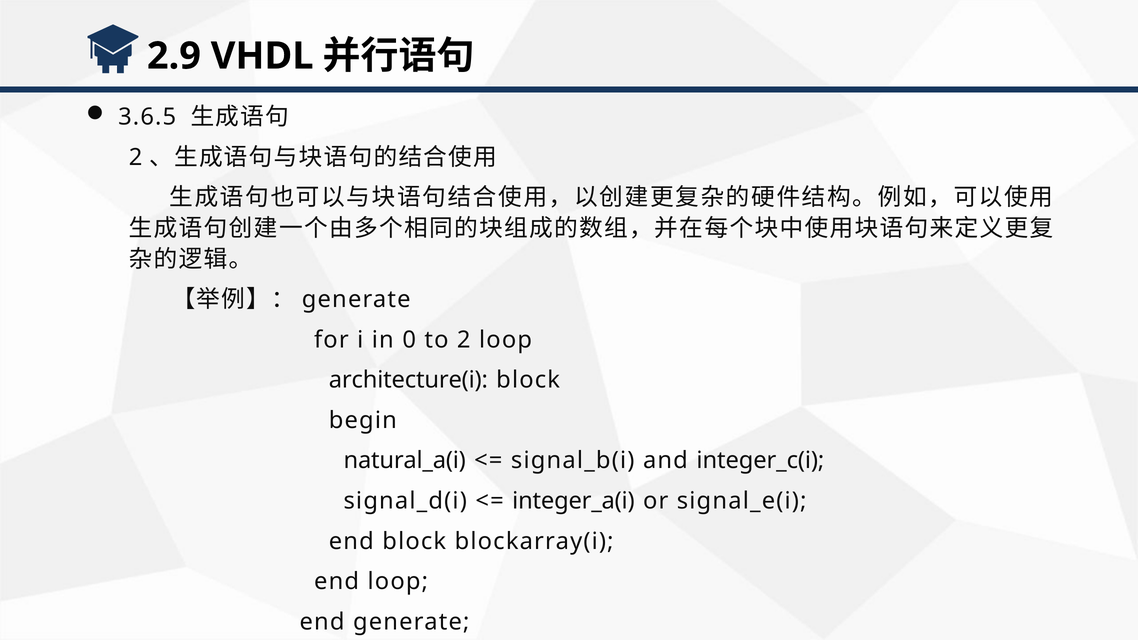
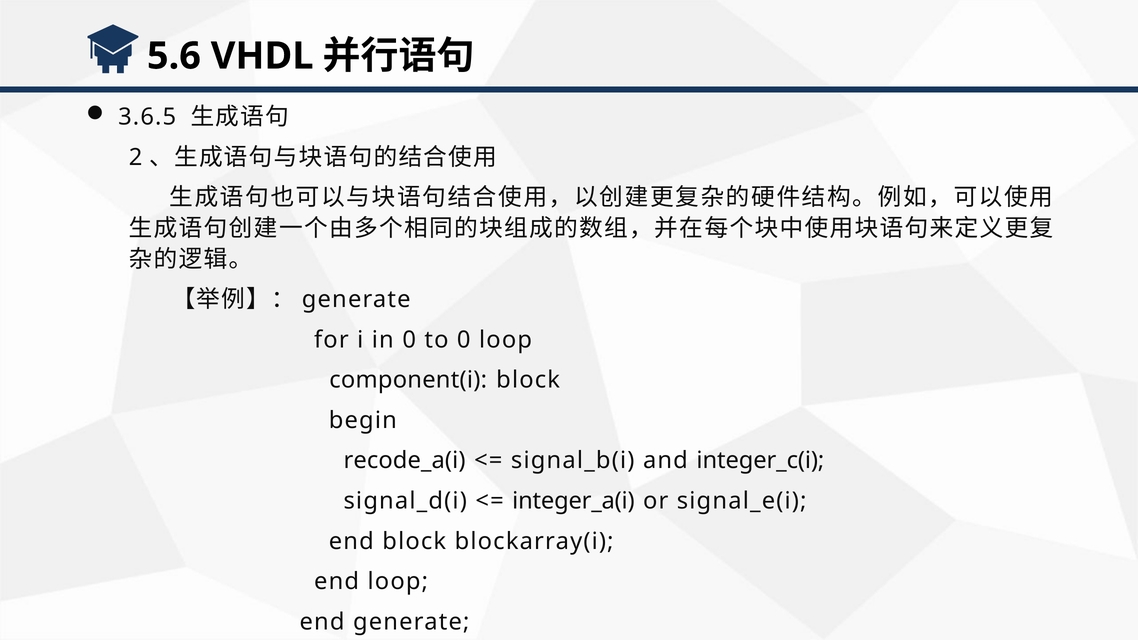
2.9: 2.9 -> 5.6 (174, 56)
to 2: 2 -> 0 (464, 340)
architecture(i: architecture(i -> component(i (408, 380)
natural_a(i: natural_a(i -> recode_a(i (405, 461)
